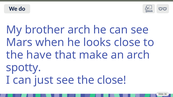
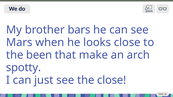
brother arch: arch -> bars (79, 30)
have: have -> been (39, 55)
